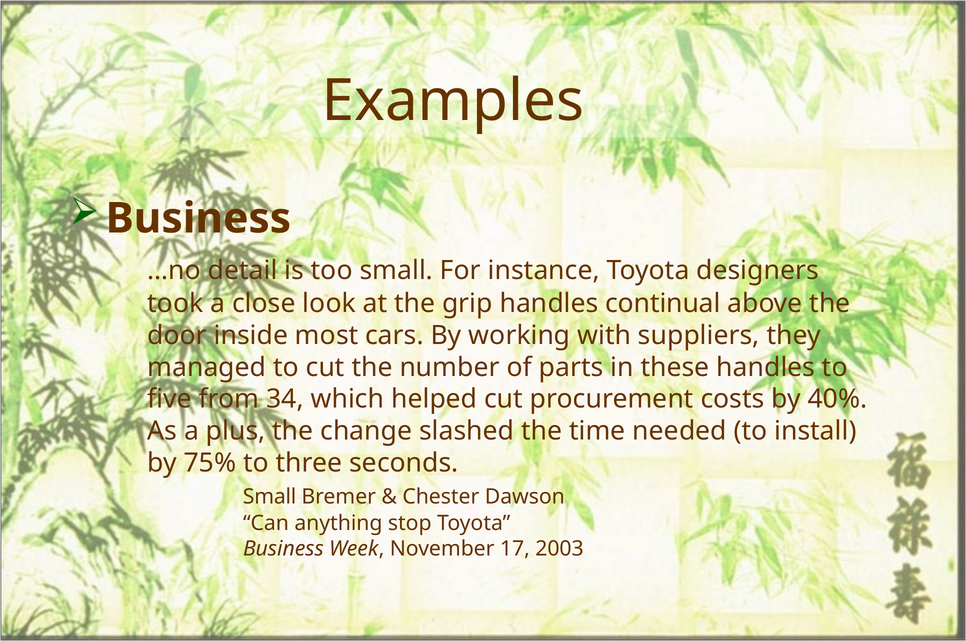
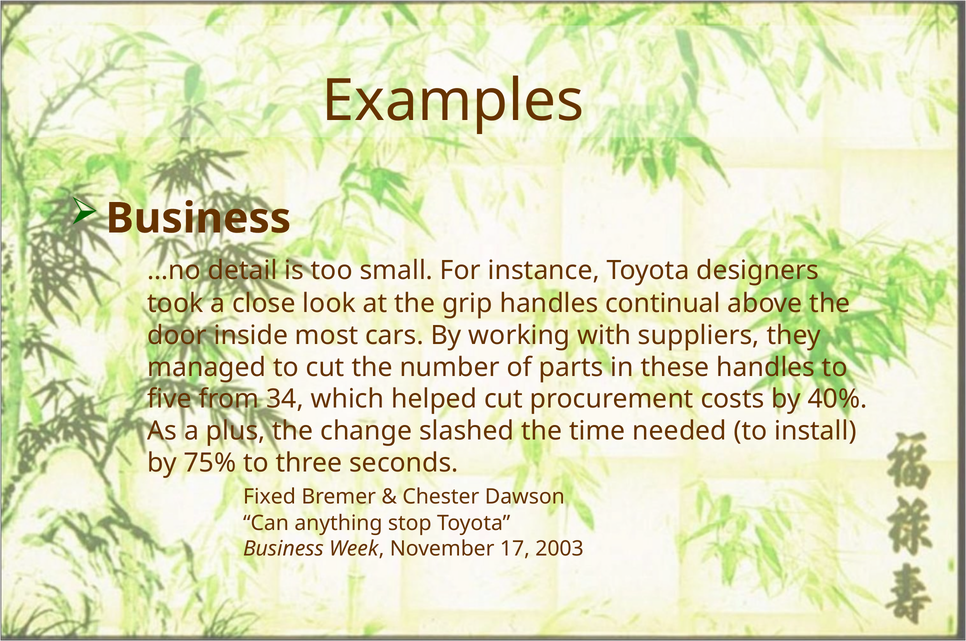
Small: Small -> Fixed (269, 496)
